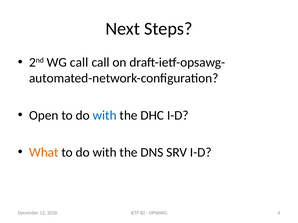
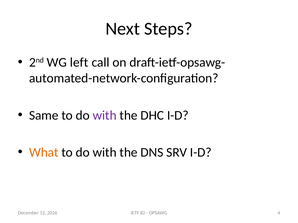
WG call: call -> left (79, 63)
Open: Open -> Same (44, 116)
with colour: blue -> purple (105, 116)
